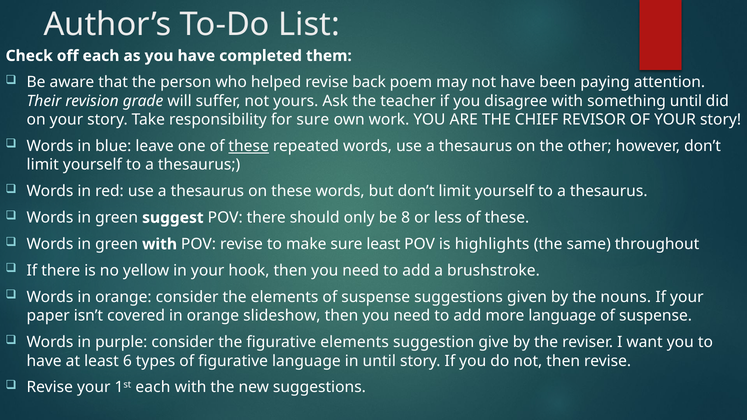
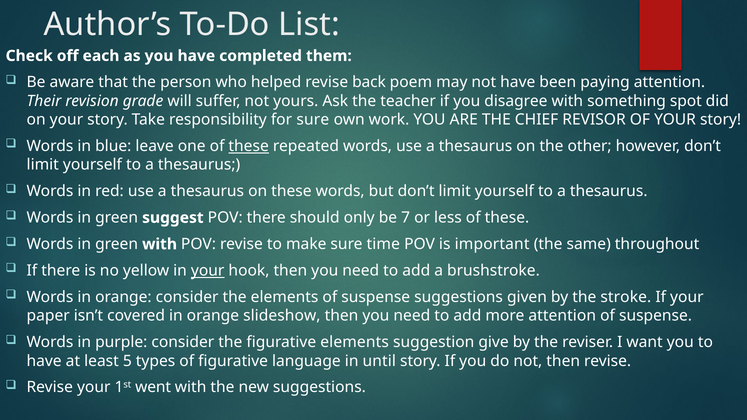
something until: until -> spot (686, 101)
8: 8 -> 7 (406, 218)
sure least: least -> time (383, 244)
highlights: highlights -> important (492, 244)
your underline: none -> present (208, 271)
nouns: nouns -> stroke (626, 297)
more language: language -> attention (562, 316)
6: 6 -> 5 (127, 361)
1st each: each -> went (153, 387)
